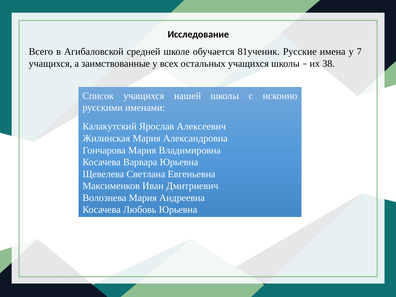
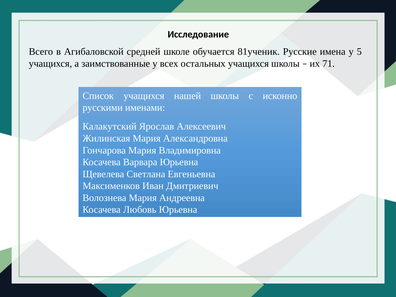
7: 7 -> 5 (359, 52)
38: 38 -> 71 (329, 63)
